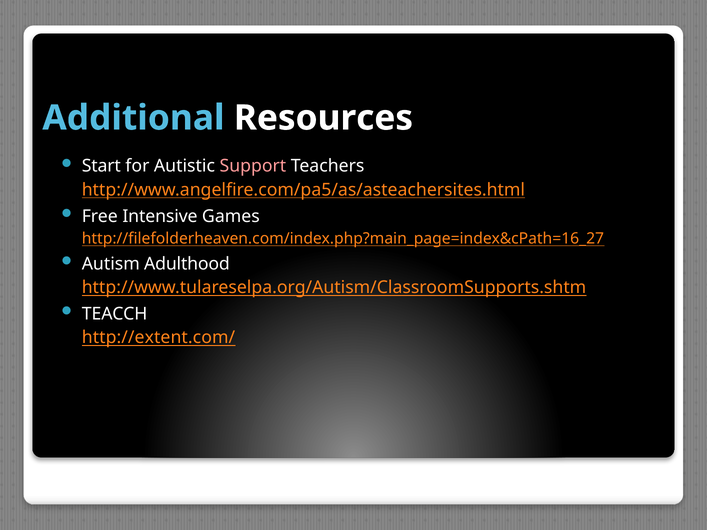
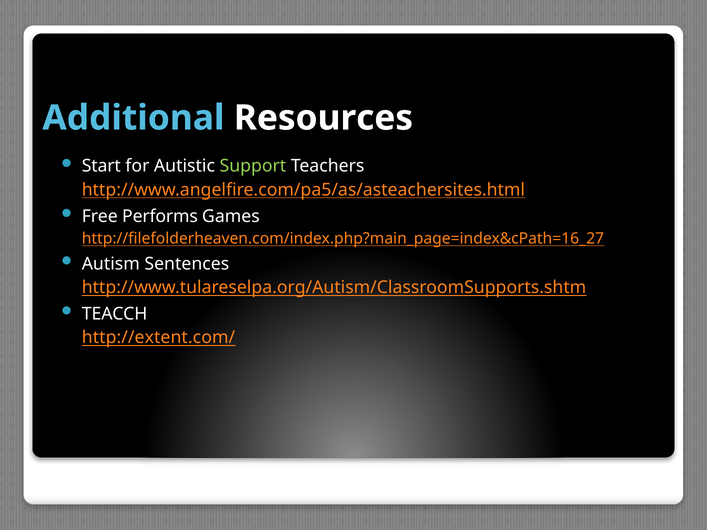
Support colour: pink -> light green (253, 166)
Intensive: Intensive -> Performs (160, 216)
Adulthood: Adulthood -> Sentences (187, 264)
